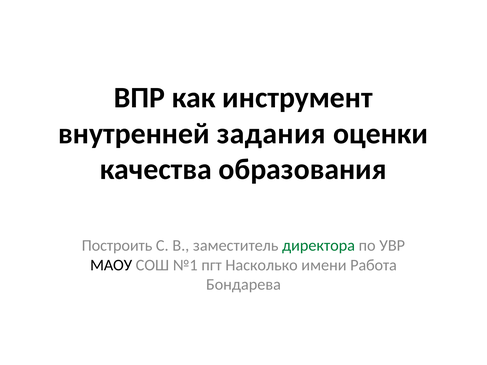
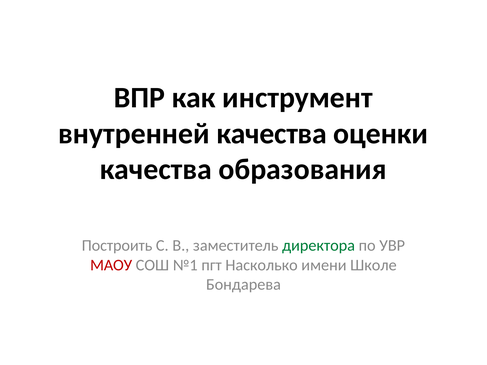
внутренней задания: задания -> качества (272, 134)
МАОУ colour: black -> red (111, 265)
Работа: Работа -> Школе (373, 265)
